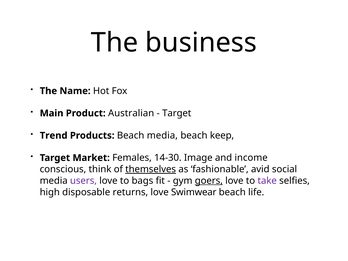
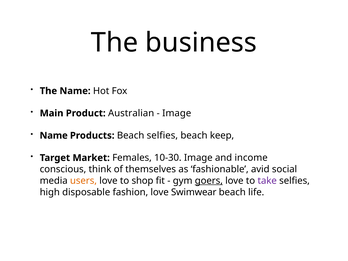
Target: Target -> Image (177, 113)
Trend: Trend -> Name (54, 136)
Beach media: media -> selfies (162, 136)
14-30: 14-30 -> 10-30 (168, 158)
themselves underline: present -> none (151, 169)
users colour: purple -> orange (83, 181)
bags: bags -> shop (142, 181)
returns: returns -> fashion (130, 192)
